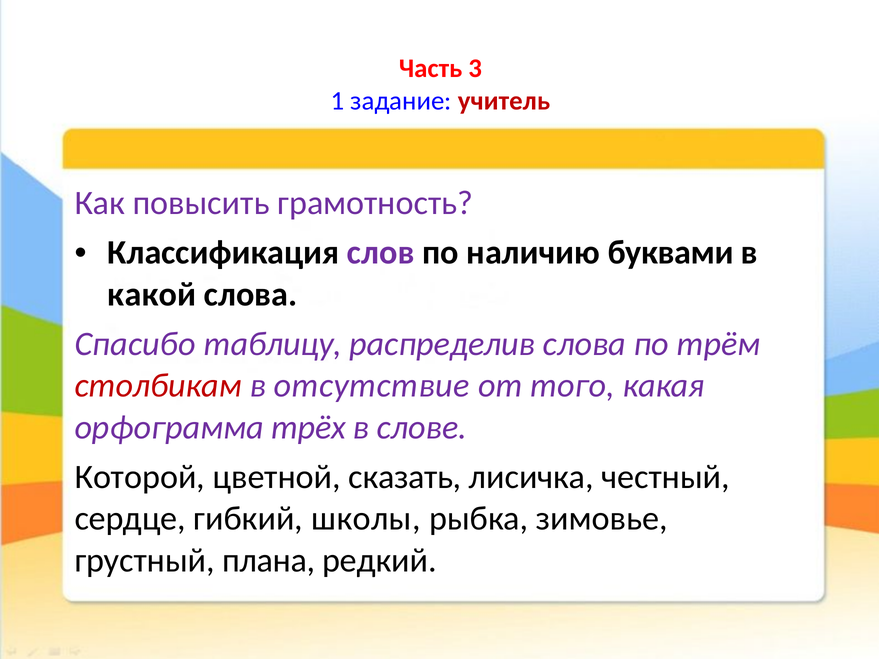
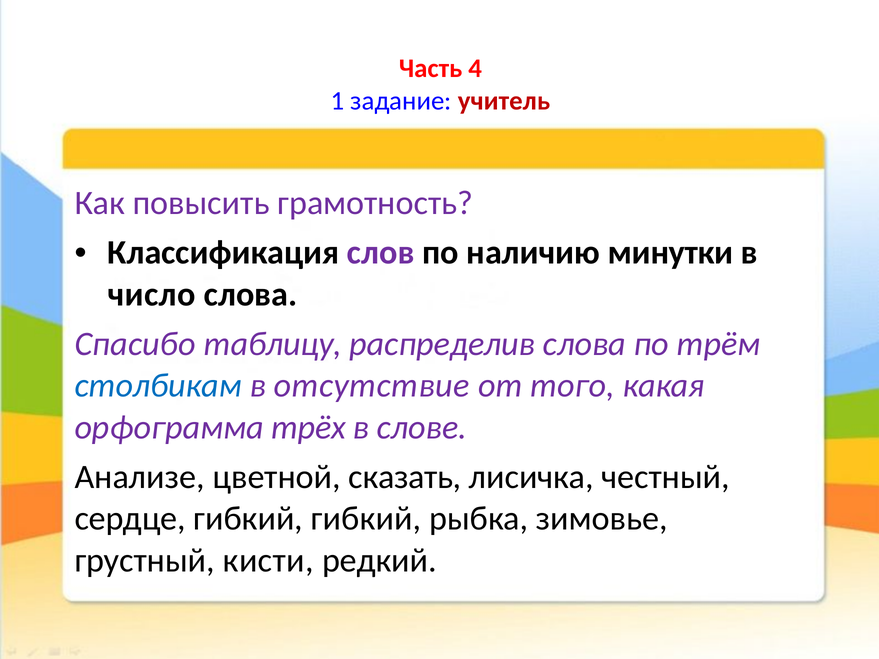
3: 3 -> 4 (475, 68)
буквами: буквами -> минутки (671, 253)
какой: какой -> число (152, 294)
столбикам colour: red -> blue (158, 386)
Которой: Которой -> Анализе (140, 477)
гибкий школы: школы -> гибкий (366, 519)
плана: плана -> кисти (268, 561)
